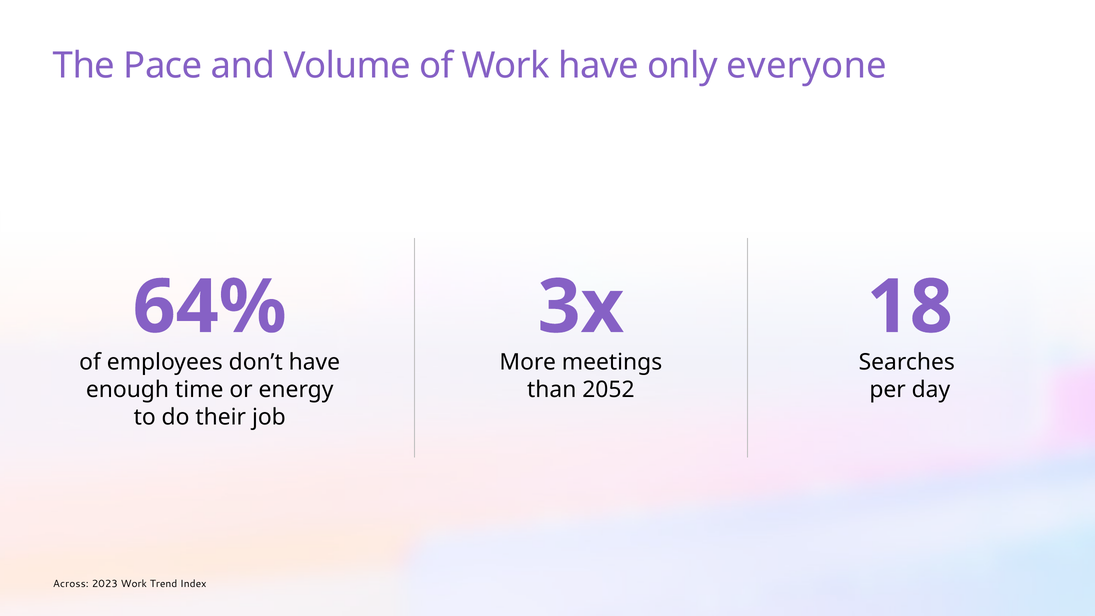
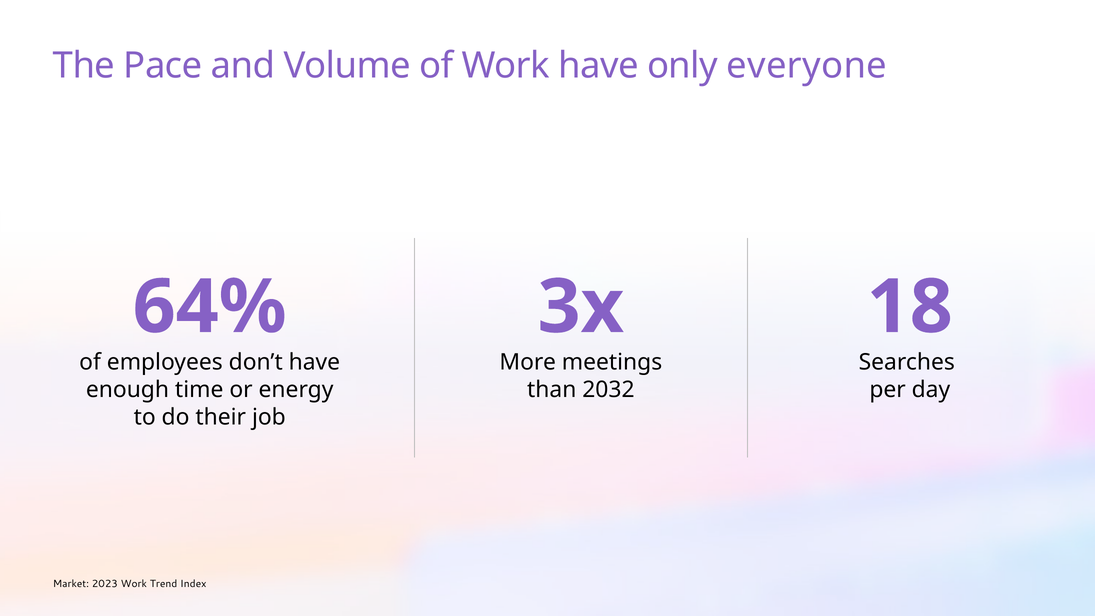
2052: 2052 -> 2032 (608, 390)
Across: Across -> Market (71, 584)
